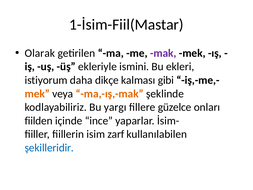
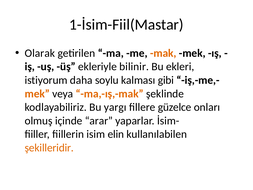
mak colour: purple -> orange (163, 53)
ismini: ismini -> bilinir (134, 67)
dikçe: dikçe -> soylu (107, 80)
fiilden: fiilden -> olmuş (39, 121)
ince: ince -> arar (99, 121)
zarf: zarf -> elin (116, 134)
şekilleridir colour: blue -> orange (49, 148)
